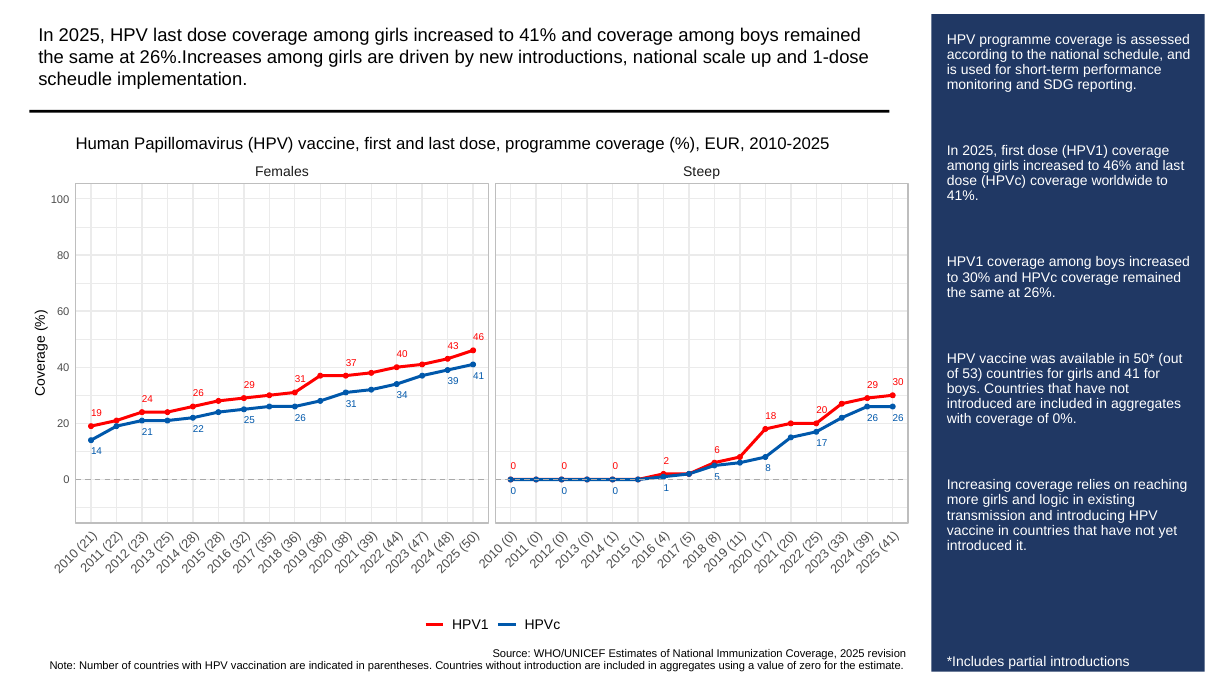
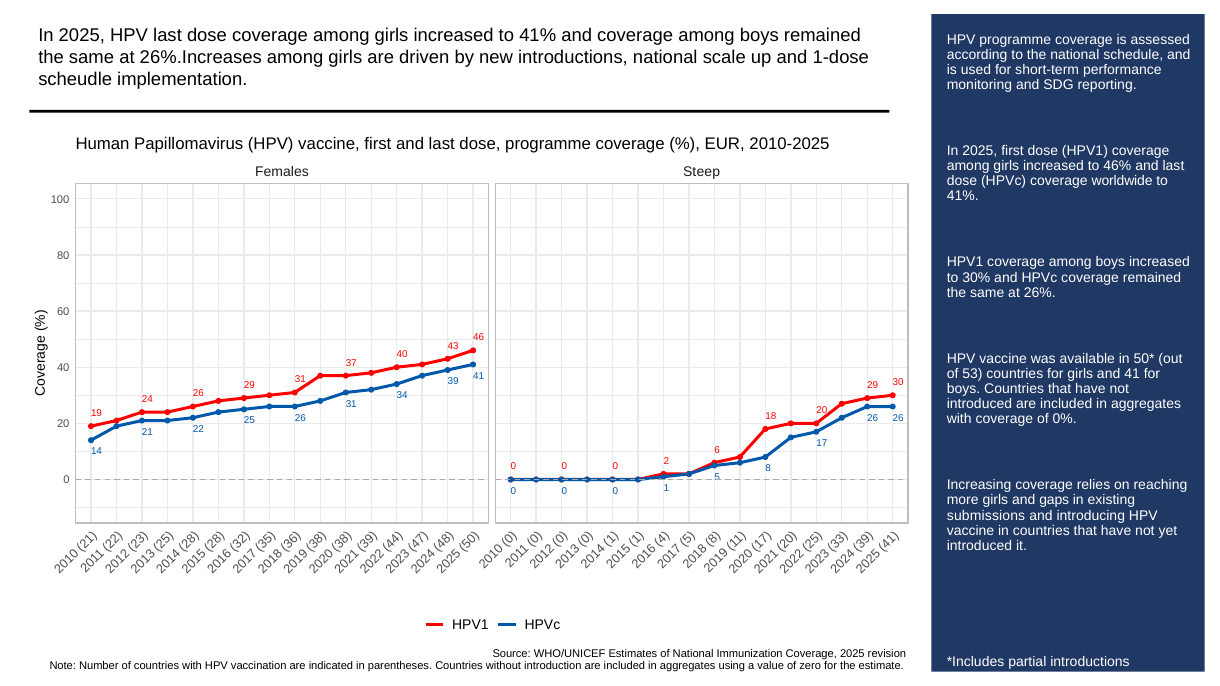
logic: logic -> gaps (1054, 501)
transmission: transmission -> submissions (986, 516)
